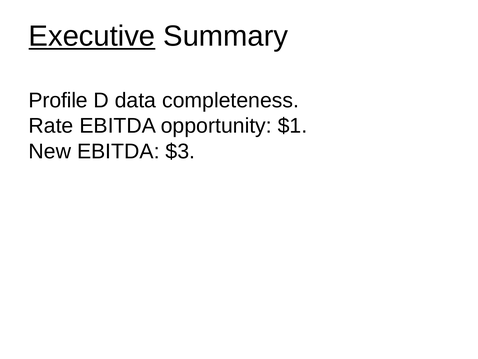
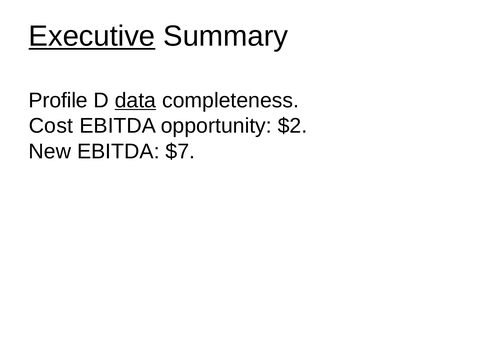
data underline: none -> present (135, 100)
Rate: Rate -> Cost (51, 126)
$1: $1 -> $2 (293, 126)
$3: $3 -> $7 (180, 151)
